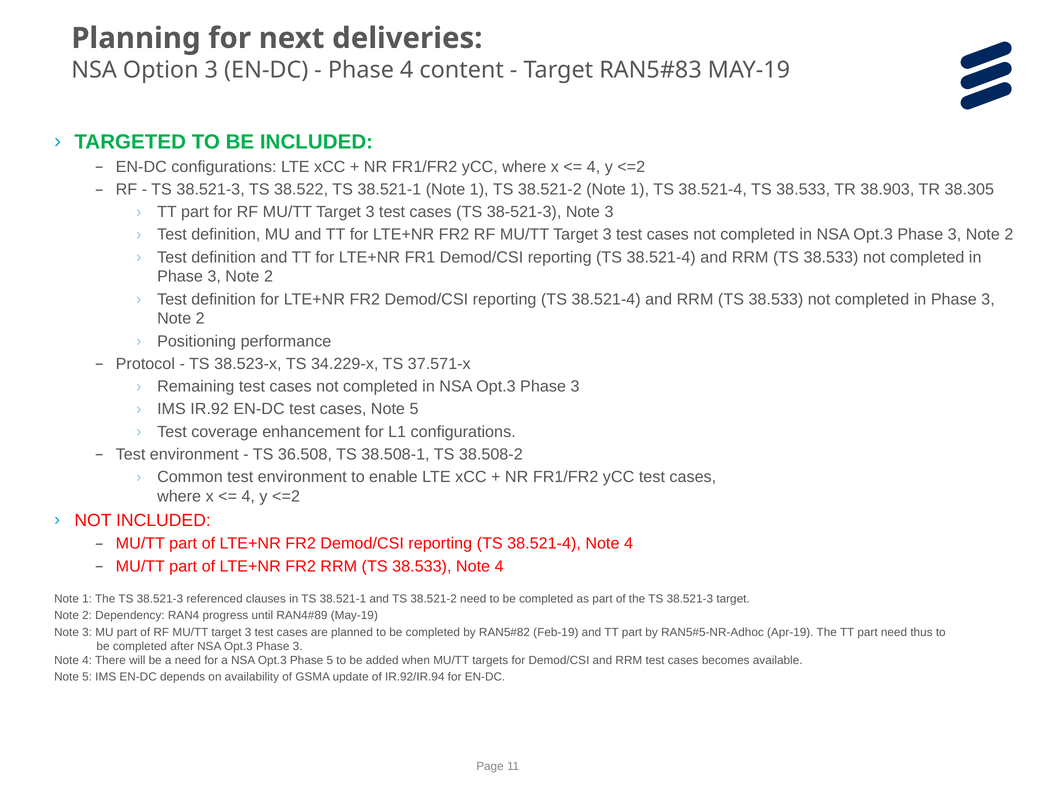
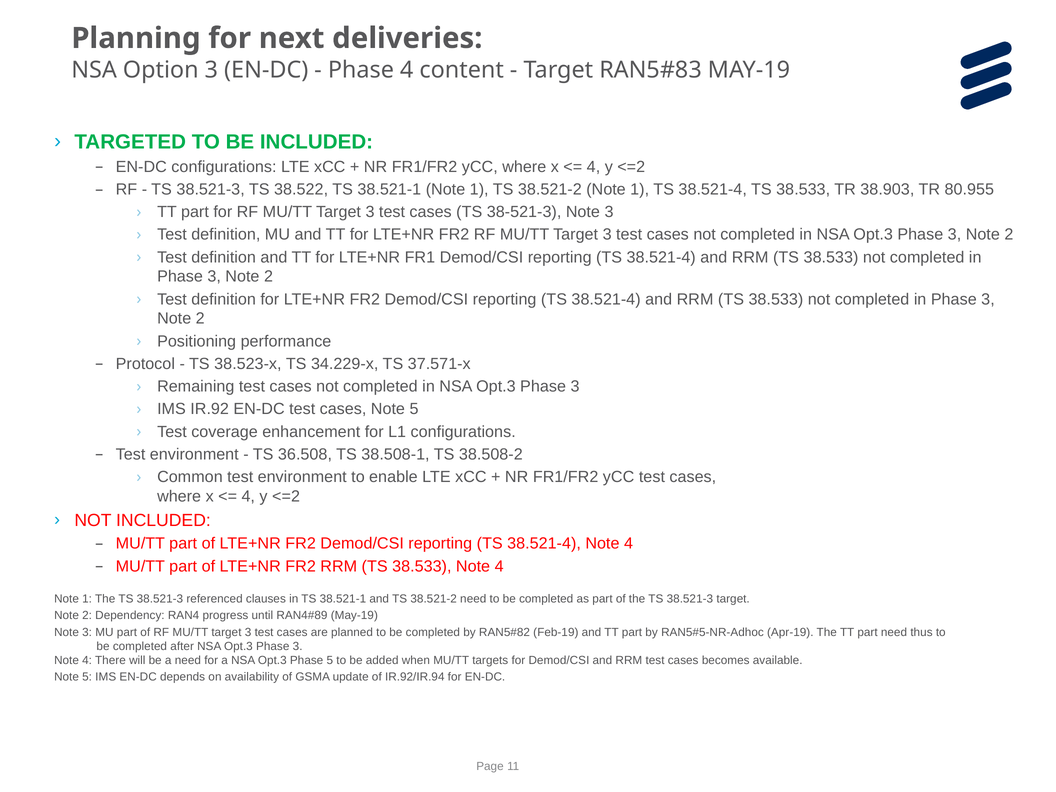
38.305: 38.305 -> 80.955 (969, 189)
